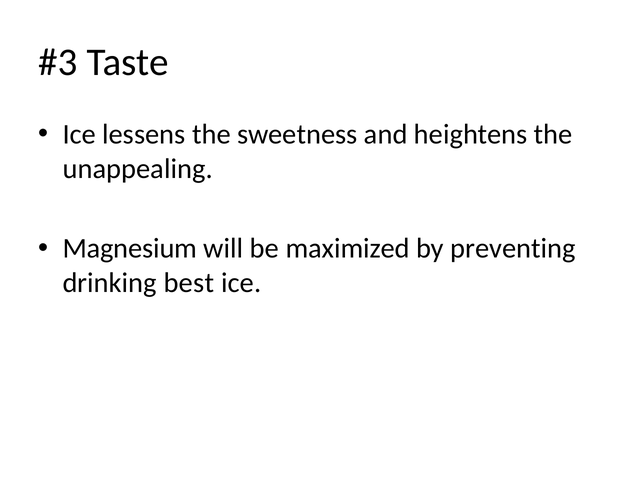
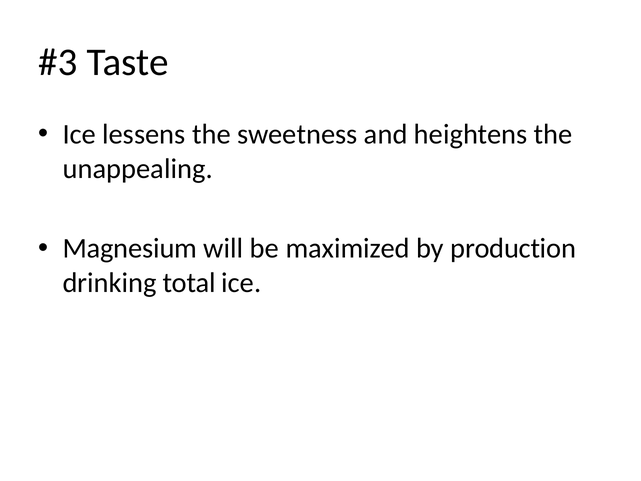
preventing: preventing -> production (513, 248)
best: best -> total (189, 283)
